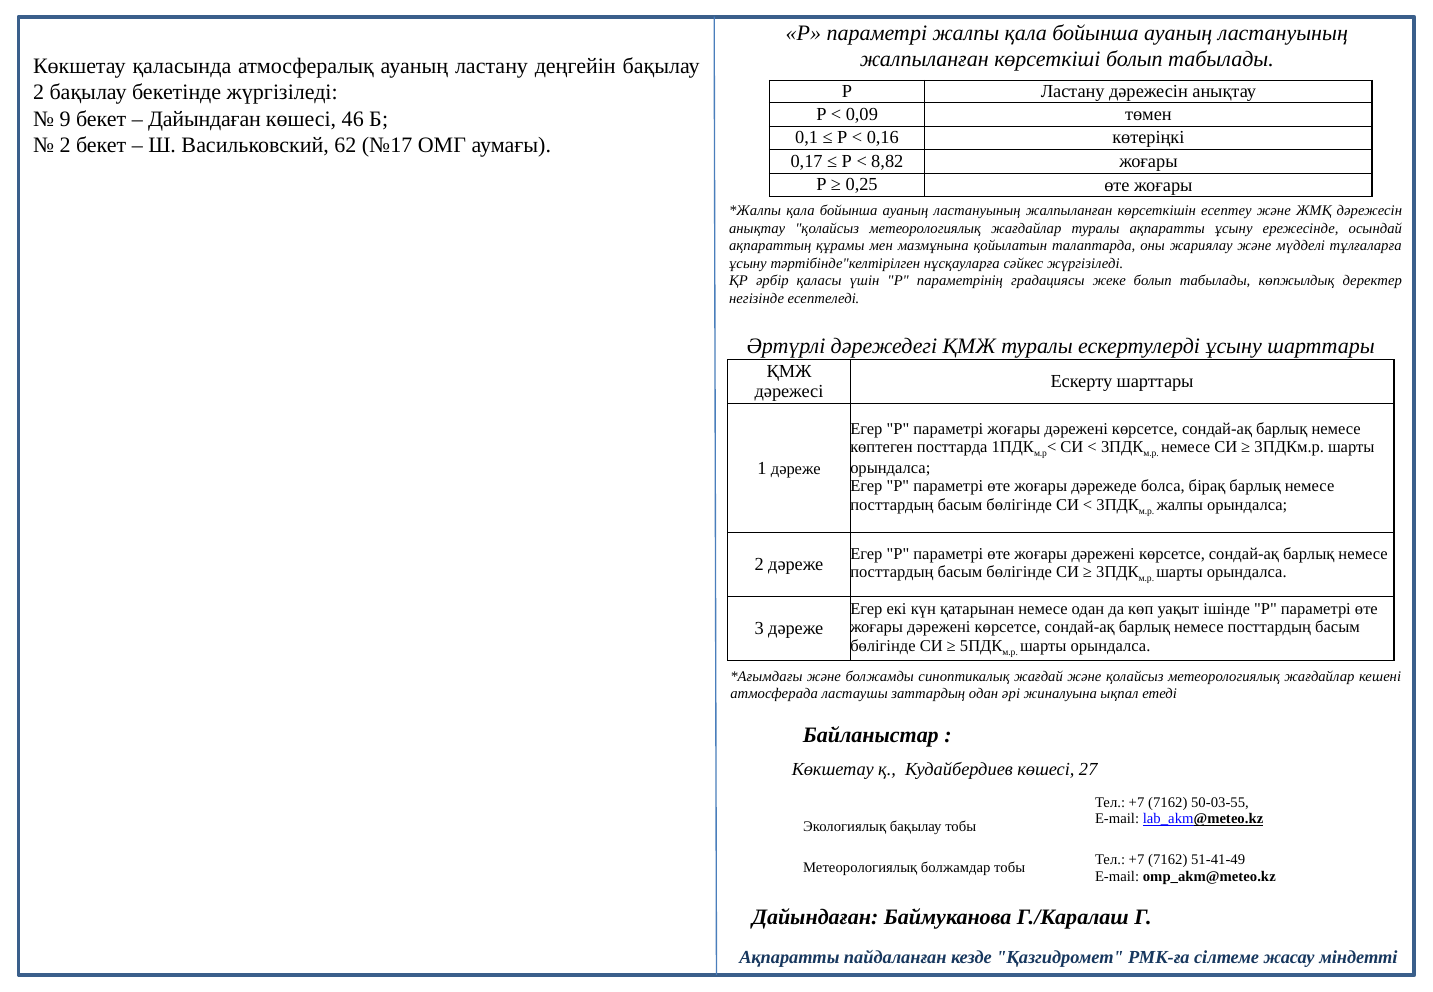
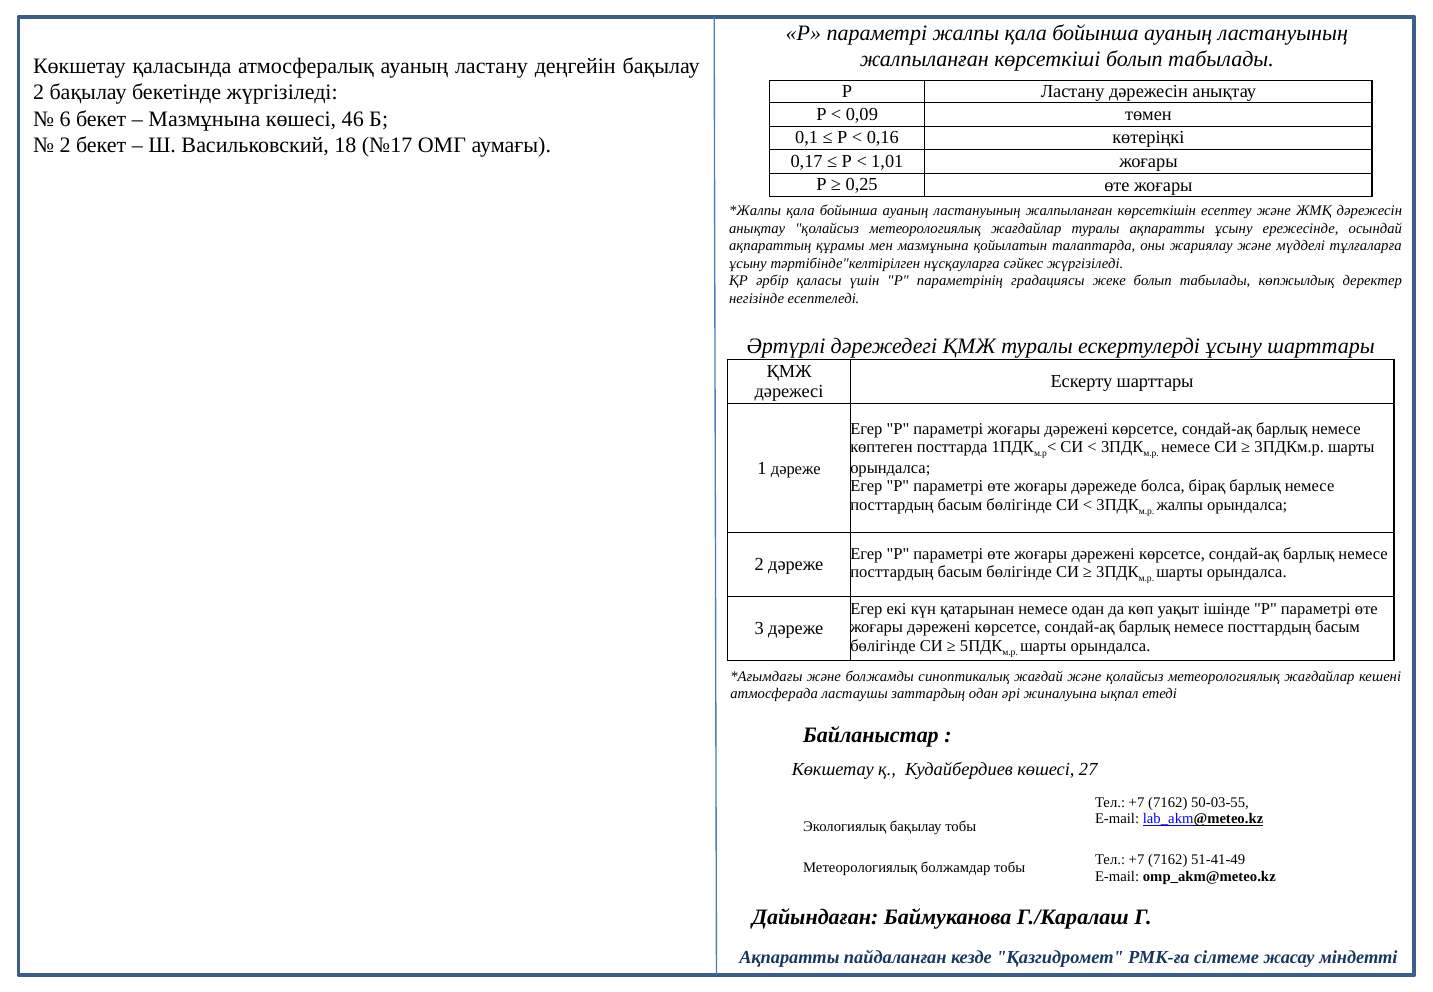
9: 9 -> 6 (65, 119)
Дайындаған: Дайындаған -> Мазмұнына (204, 119)
62: 62 -> 18 (345, 146)
8,82: 8,82 -> 1,01 (887, 161)
